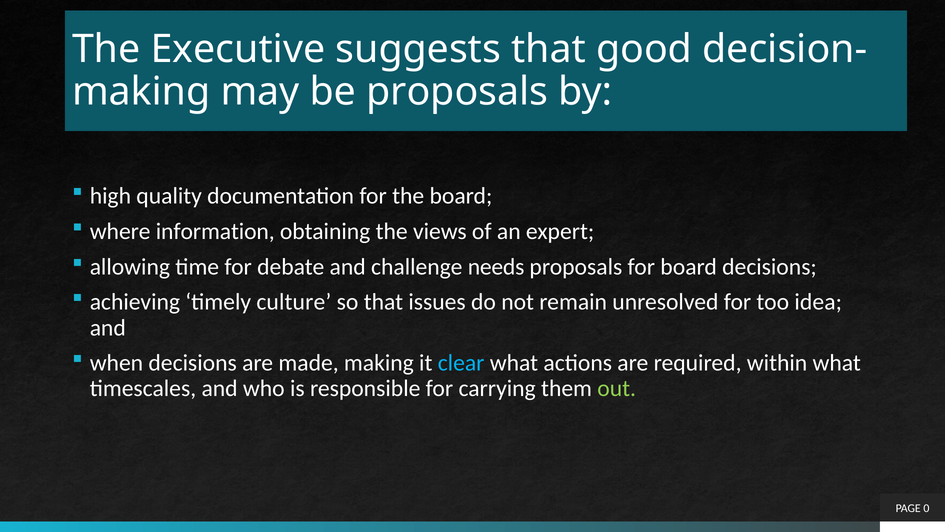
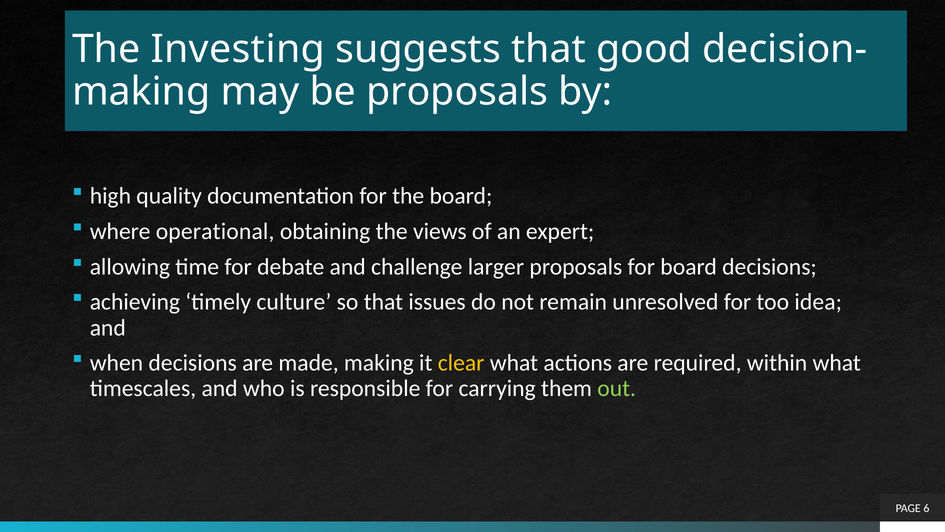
Executive: Executive -> Investing (238, 49)
information: information -> operational (215, 231)
needs: needs -> larger (496, 267)
clear colour: light blue -> yellow (461, 363)
0: 0 -> 6 (926, 508)
